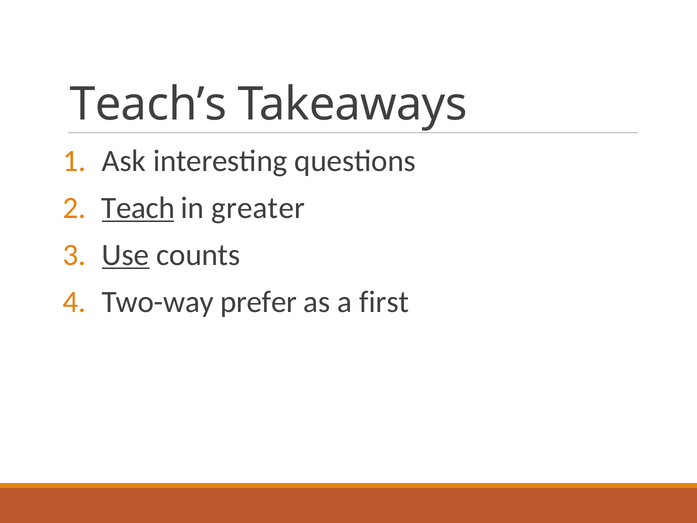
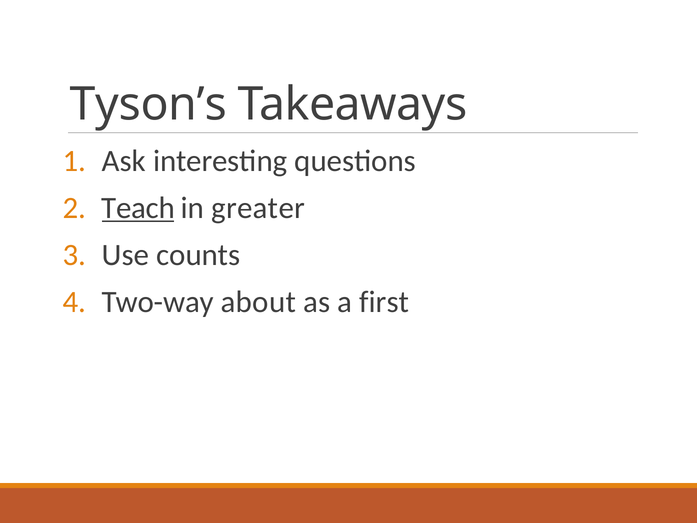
Teach’s: Teach’s -> Tyson’s (148, 104)
Use underline: present -> none (126, 255)
prefer: prefer -> about (258, 302)
